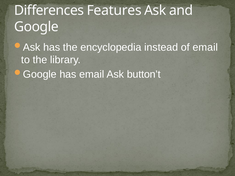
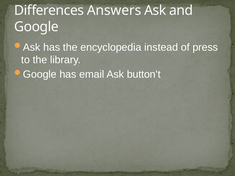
Features: Features -> Answers (114, 10)
of email: email -> press (205, 47)
